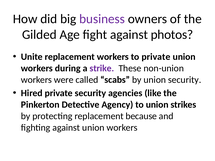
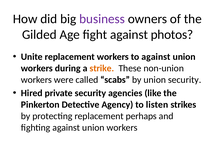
to private: private -> against (156, 57)
strike colour: purple -> orange (102, 68)
to union: union -> listen (157, 105)
because: because -> perhaps (141, 116)
